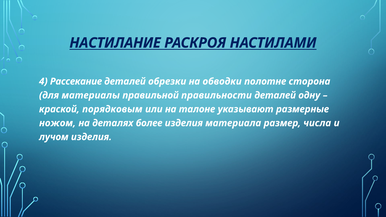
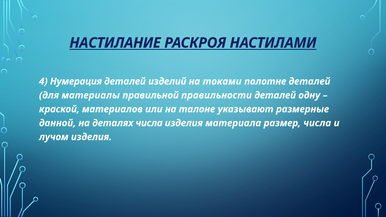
Рассекание: Рассекание -> Нумерация (76, 81)
обрезки: обрезки -> изделий (167, 81)
обводки: обводки -> токами (222, 81)
полотне сторона: сторона -> деталей (310, 81)
порядковым: порядковым -> материалов (112, 109)
ножом: ножом -> данной (57, 123)
деталях более: более -> числа (149, 123)
